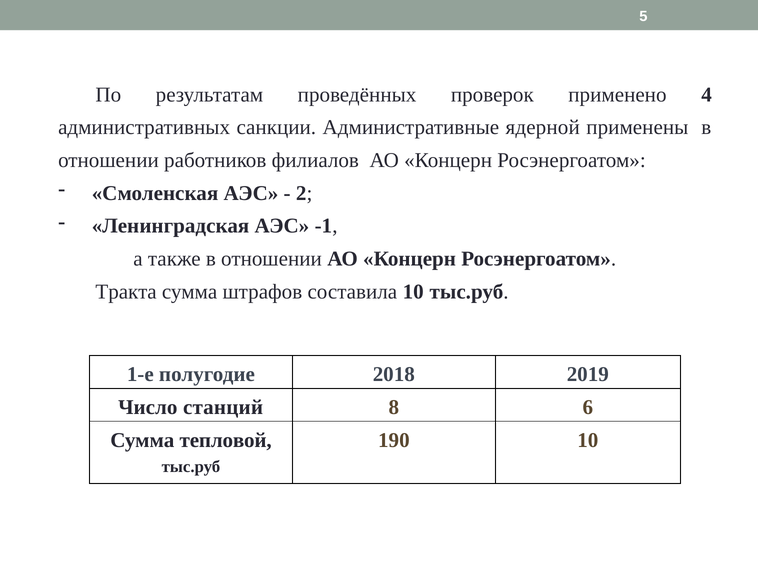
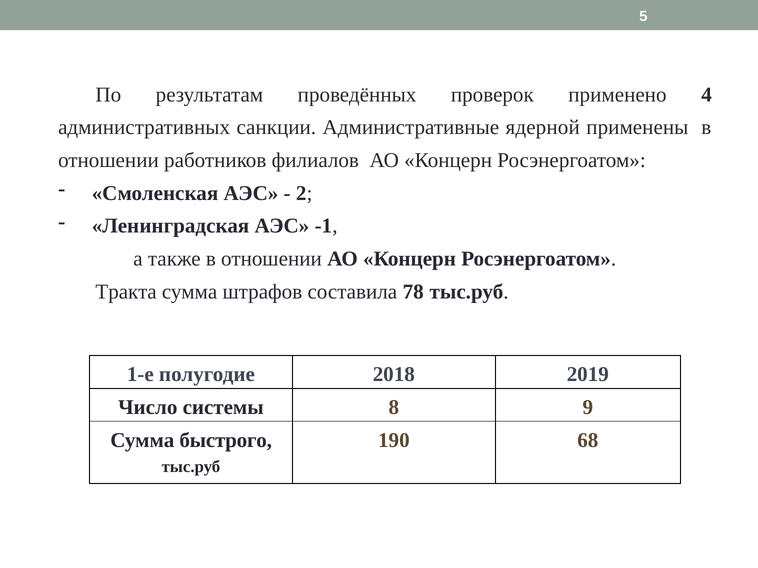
составила 10: 10 -> 78 (413, 292)
станций: станций -> системы (223, 408)
6: 6 -> 9 (588, 408)
тепловой: тепловой -> быстрого (226, 441)
190 10: 10 -> 68 (588, 441)
